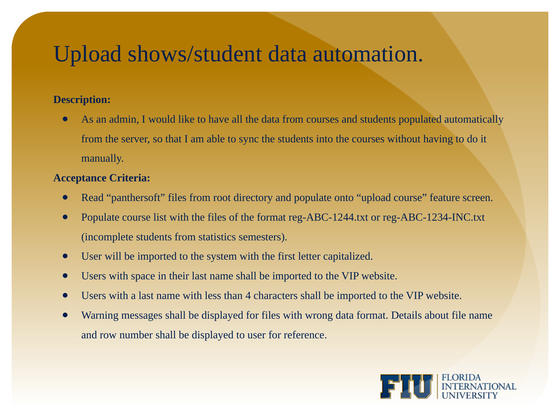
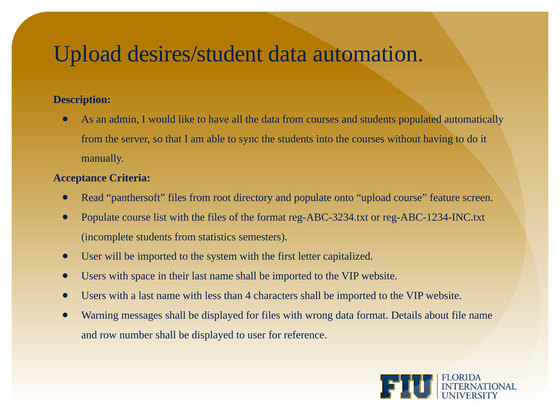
shows/student: shows/student -> desires/student (195, 54)
reg-ABC-1244.txt: reg-ABC-1244.txt -> reg-ABC-3234.txt (328, 217)
